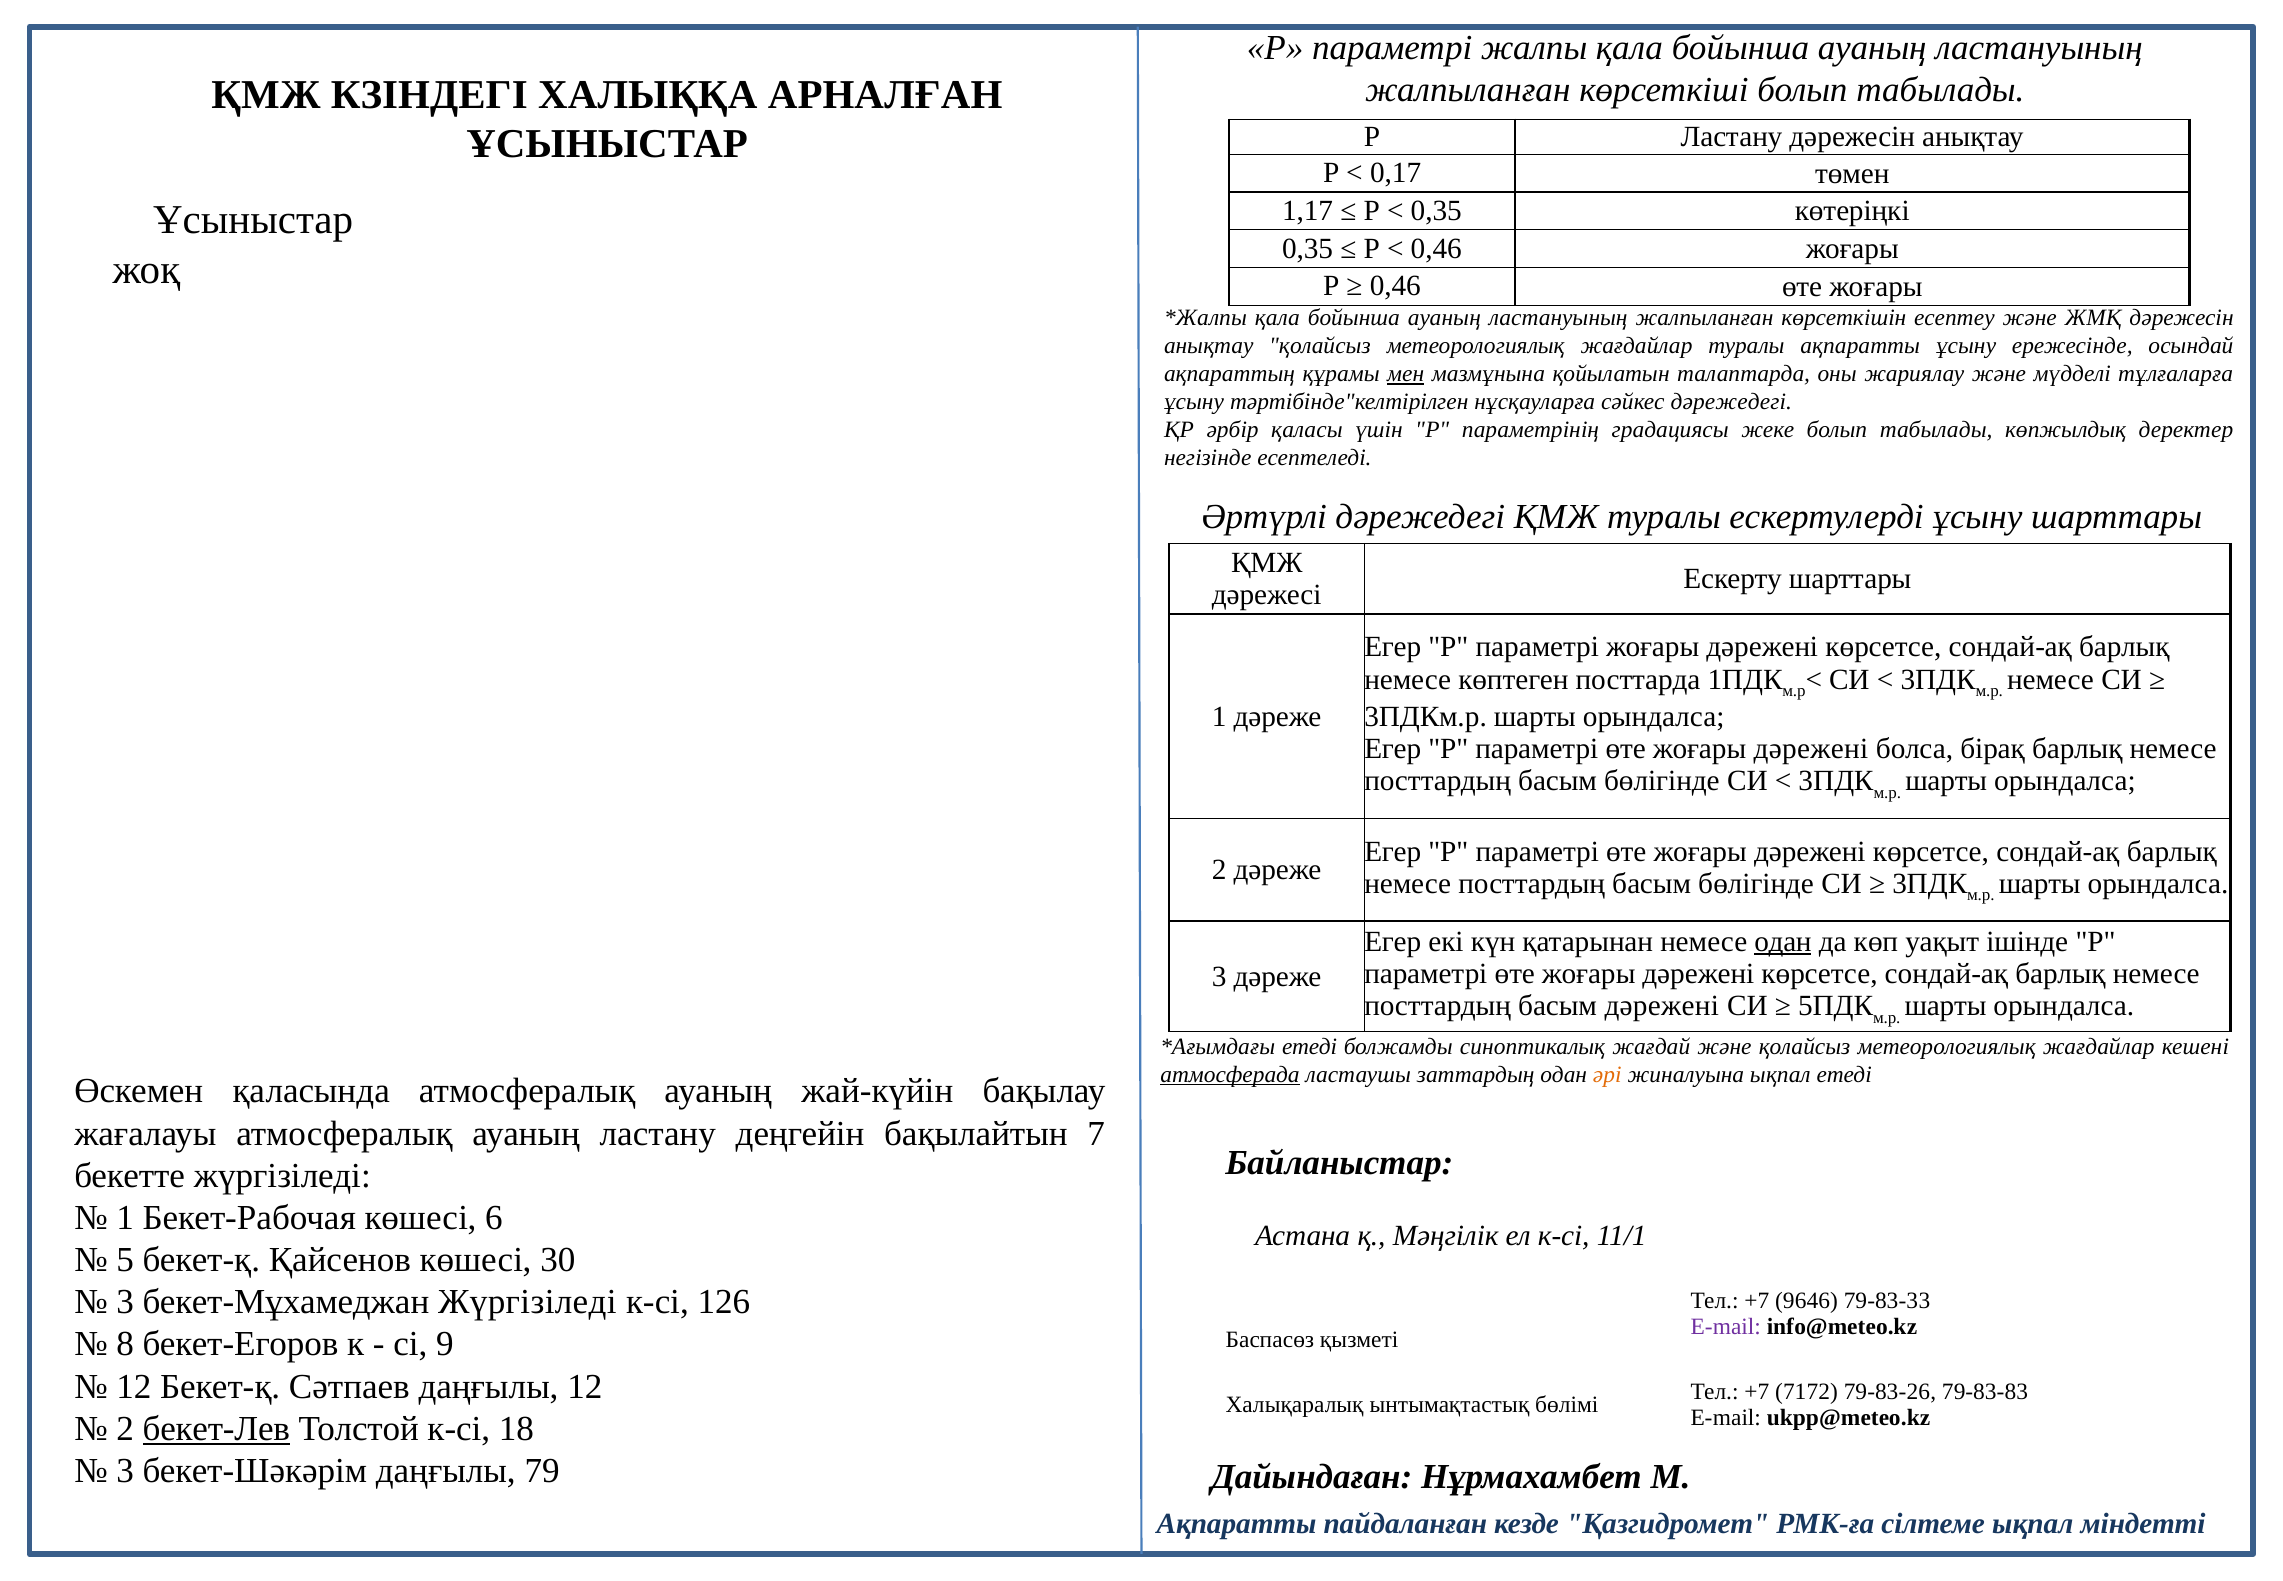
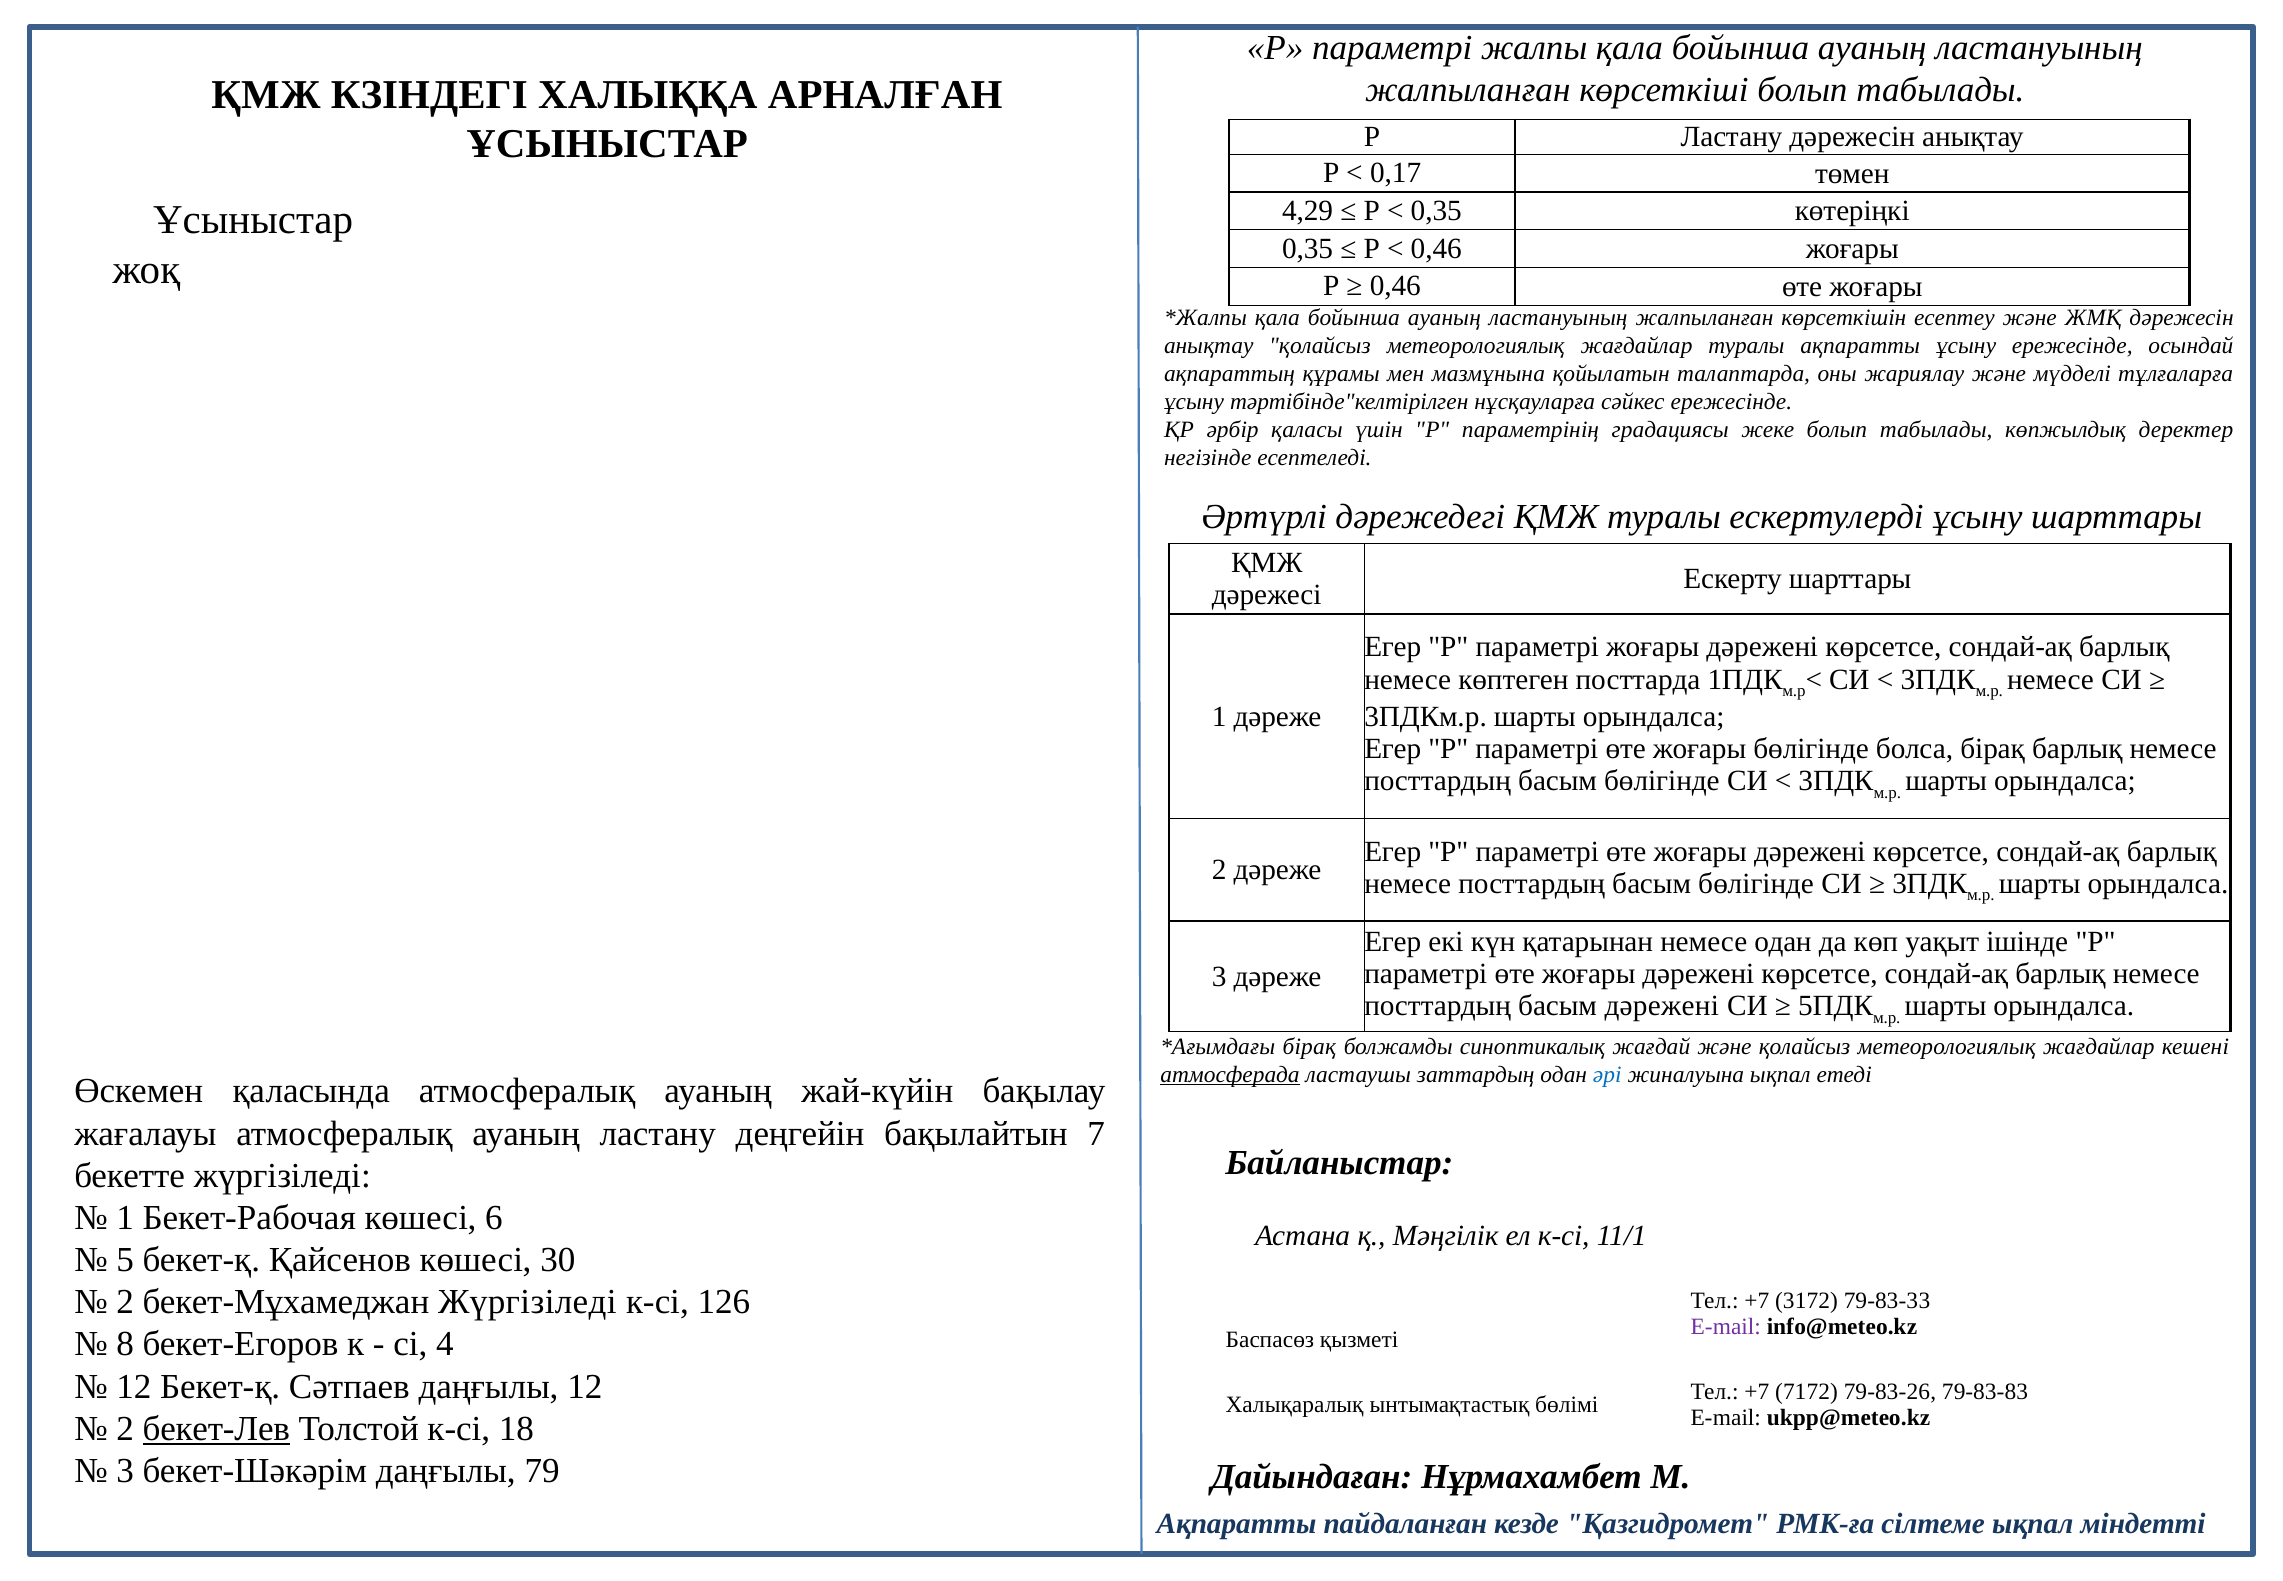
1,17: 1,17 -> 4,29 (1308, 211)
мен underline: present -> none (1406, 374)
сәйкес дәрежедегі: дәрежедегі -> ережесінде (1731, 402)
дәрежені: дәрежені -> бөлігінде (1811, 748)
одан underline: present -> none (1783, 941)
етеді: етеді -> бірақ (1309, 1046)
әрі colour: orange -> blue (1607, 1074)
3: 3 -> 2 (125, 1302)
9646: 9646 -> 3172 (1807, 1301)
9: 9 -> 4 (445, 1344)
